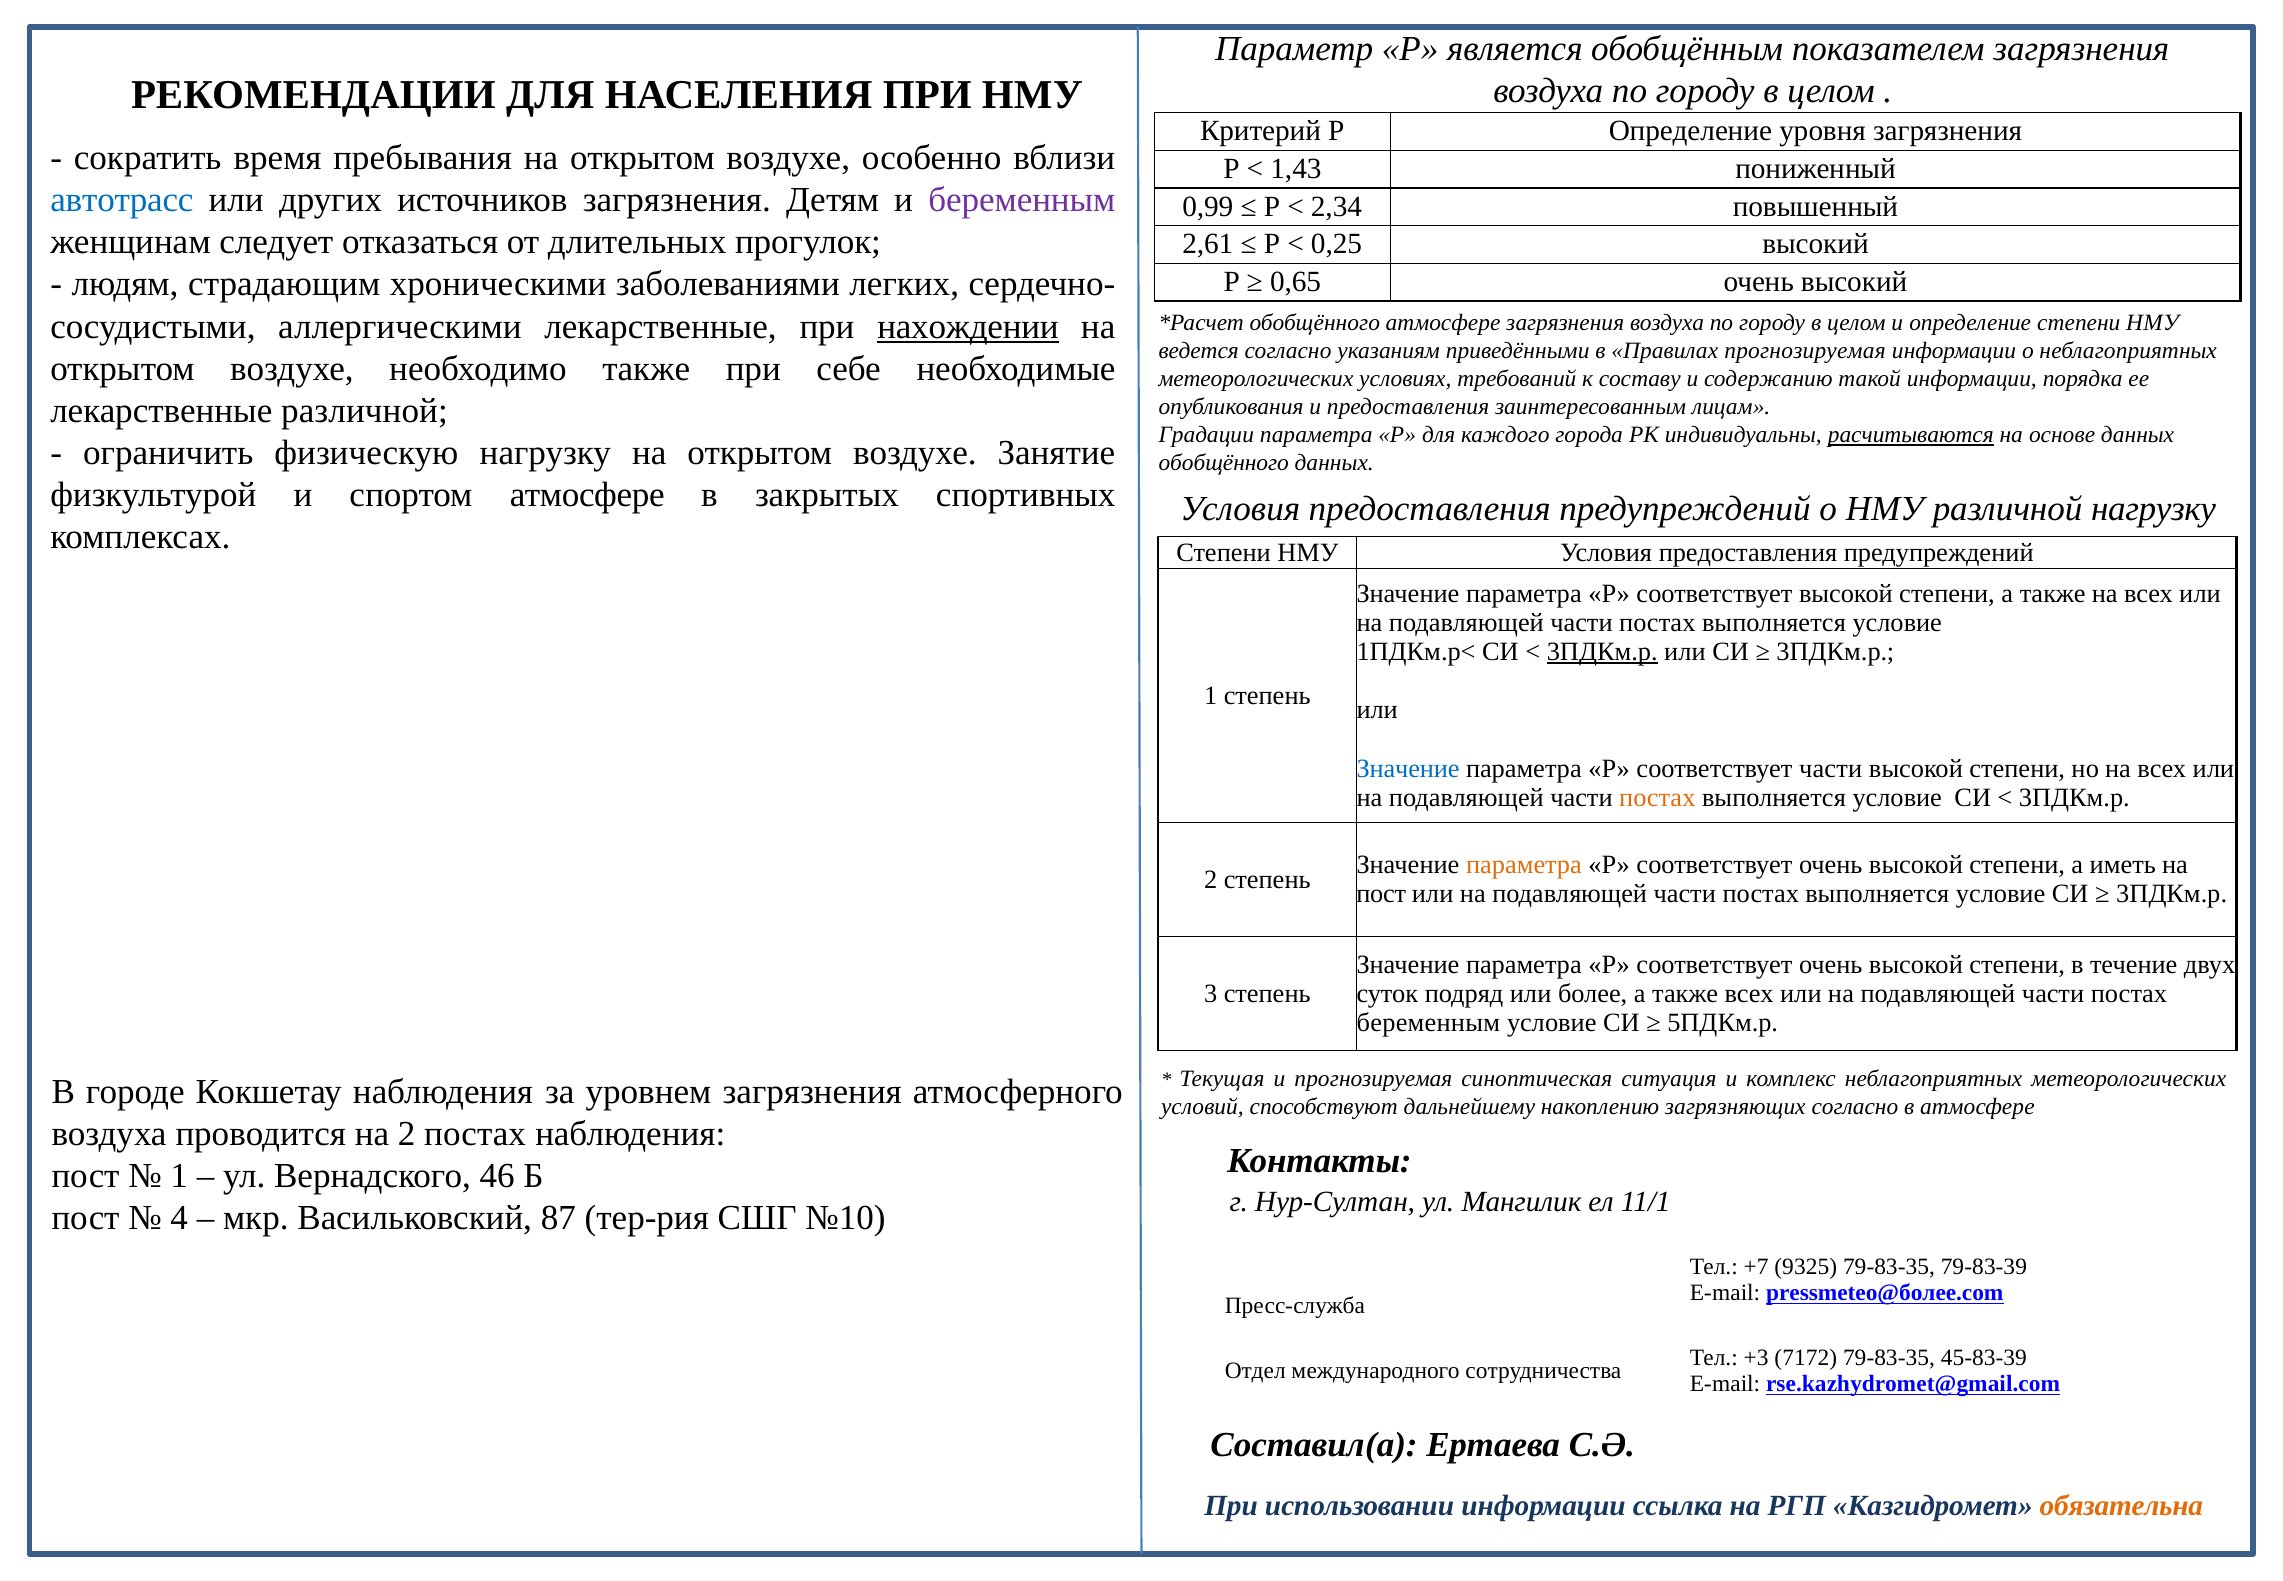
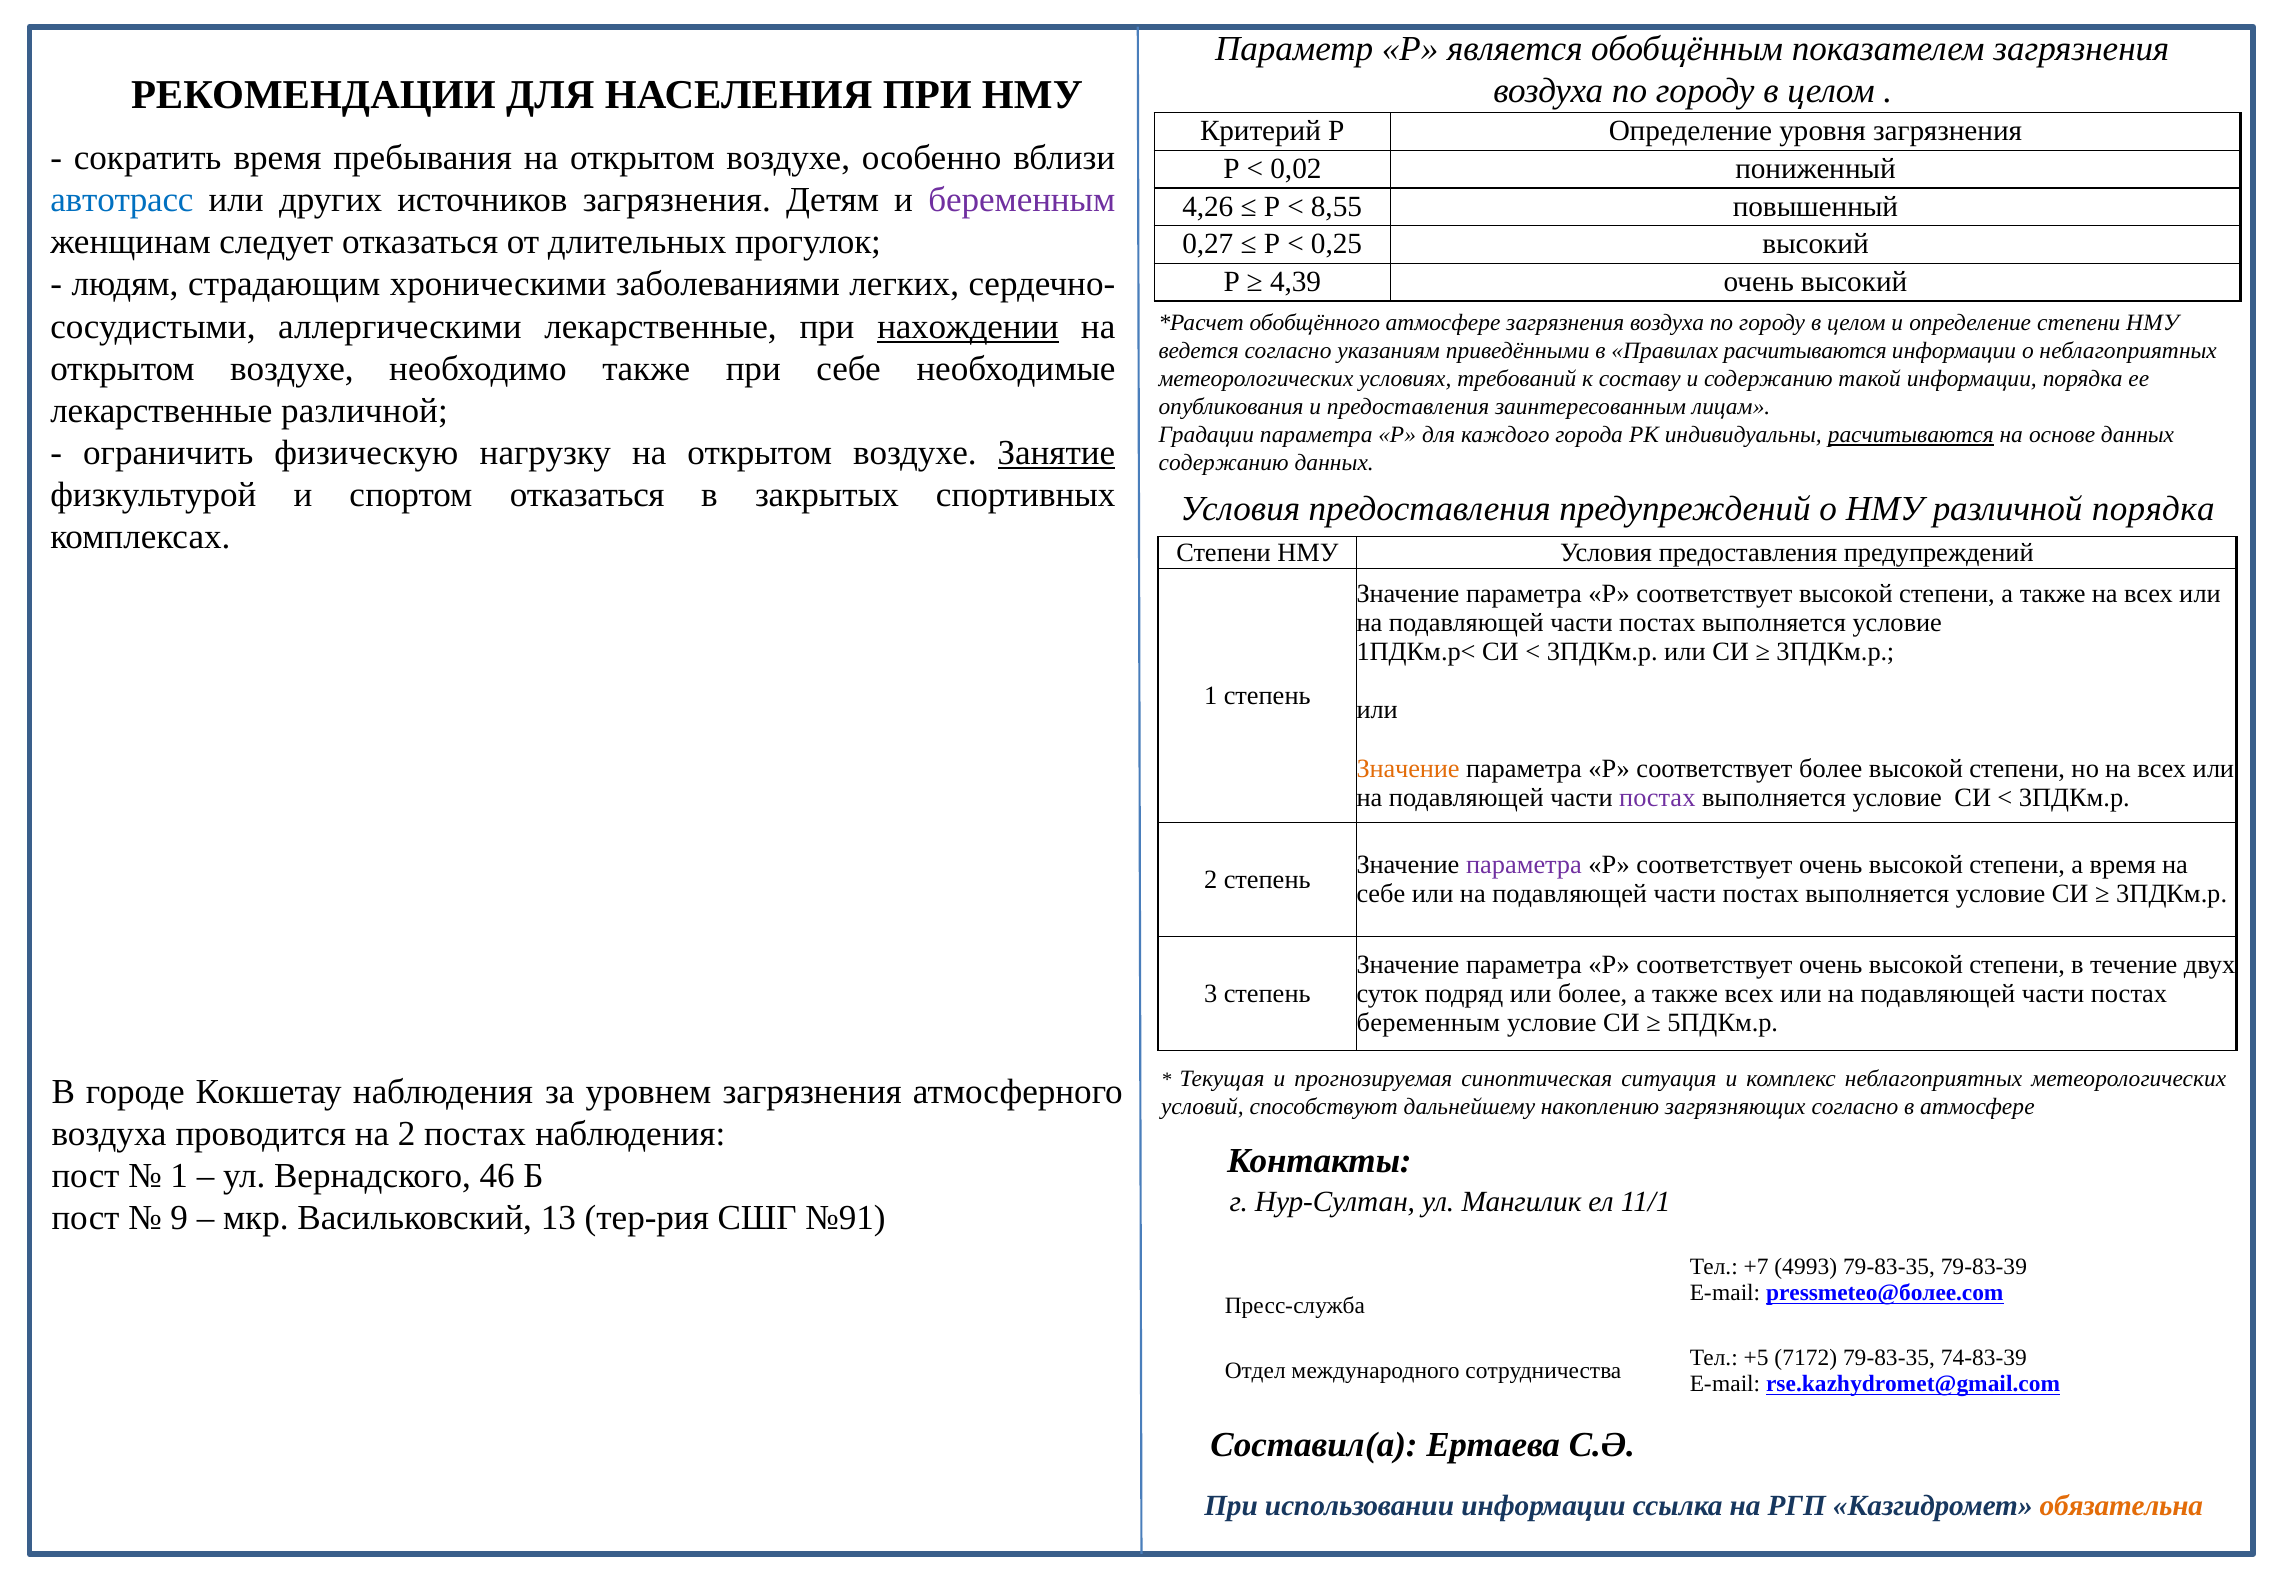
1,43: 1,43 -> 0,02 (1296, 169)
0,99: 0,99 -> 4,26 (1208, 207)
2,34: 2,34 -> 8,55 (1336, 207)
2,61: 2,61 -> 0,27 (1208, 244)
0,65: 0,65 -> 4,39 (1296, 282)
Правилах прогнозируемая: прогнозируемая -> расчитываются (1805, 351)
Занятие underline: none -> present (1056, 453)
обобщённого: обобщённого -> содержанию (1224, 463)
спортом атмосфере: атмосфере -> отказаться (587, 495)
различной нагрузку: нагрузку -> порядка (2153, 509)
3ПДКм.р underline: present -> none (1602, 652)
Значение colour: blue -> orange (1408, 768)
соответствует части: части -> более (1831, 768)
постах colour: orange -> purple (1657, 798)
параметра colour: orange -> purple (1524, 865)
а иметь: иметь -> время (2123, 865)
пост: пост -> себе (1381, 894)
4: 4 -> 9 (179, 1218)
87: 87 -> 13 (558, 1218)
№10: №10 -> №91 (845, 1218)
9325: 9325 -> 4993 (1806, 1266)
+3: +3 -> +5 (1756, 1358)
45-83-39: 45-83-39 -> 74-83-39 (1984, 1358)
